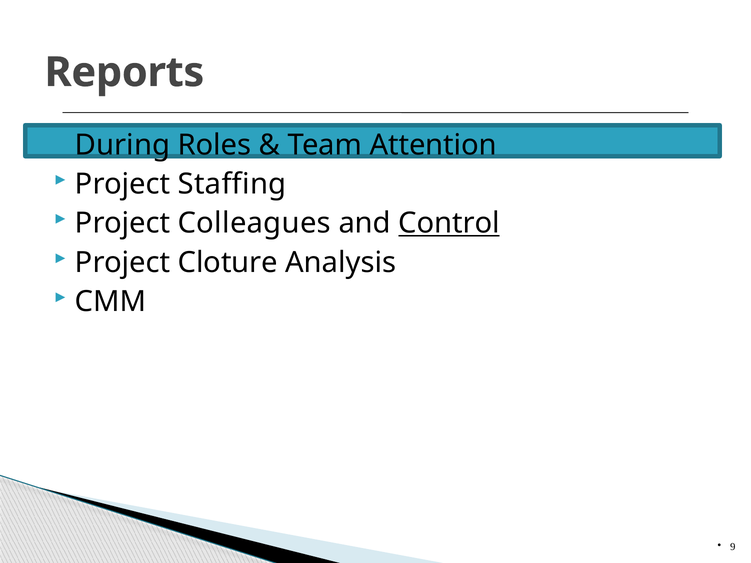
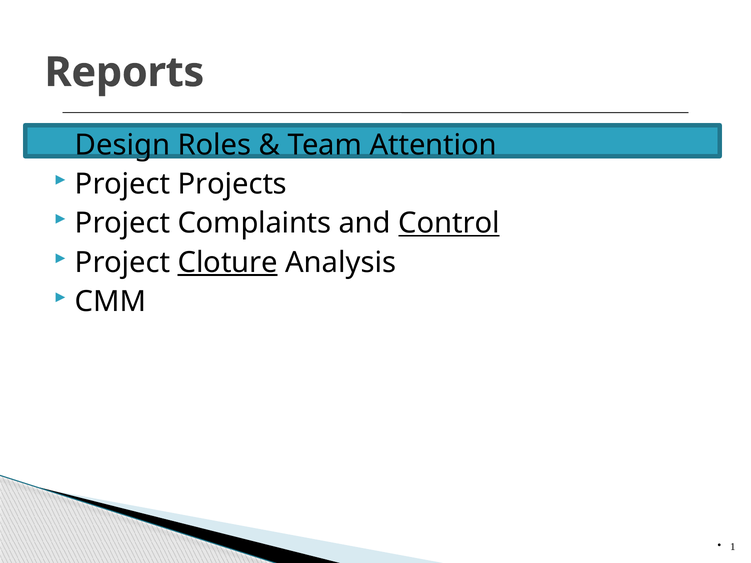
During: During -> Design (123, 145)
Staffing: Staffing -> Projects (232, 184)
Colleagues: Colleagues -> Complaints (254, 223)
Cloture underline: none -> present (228, 263)
9: 9 -> 1 (733, 547)
